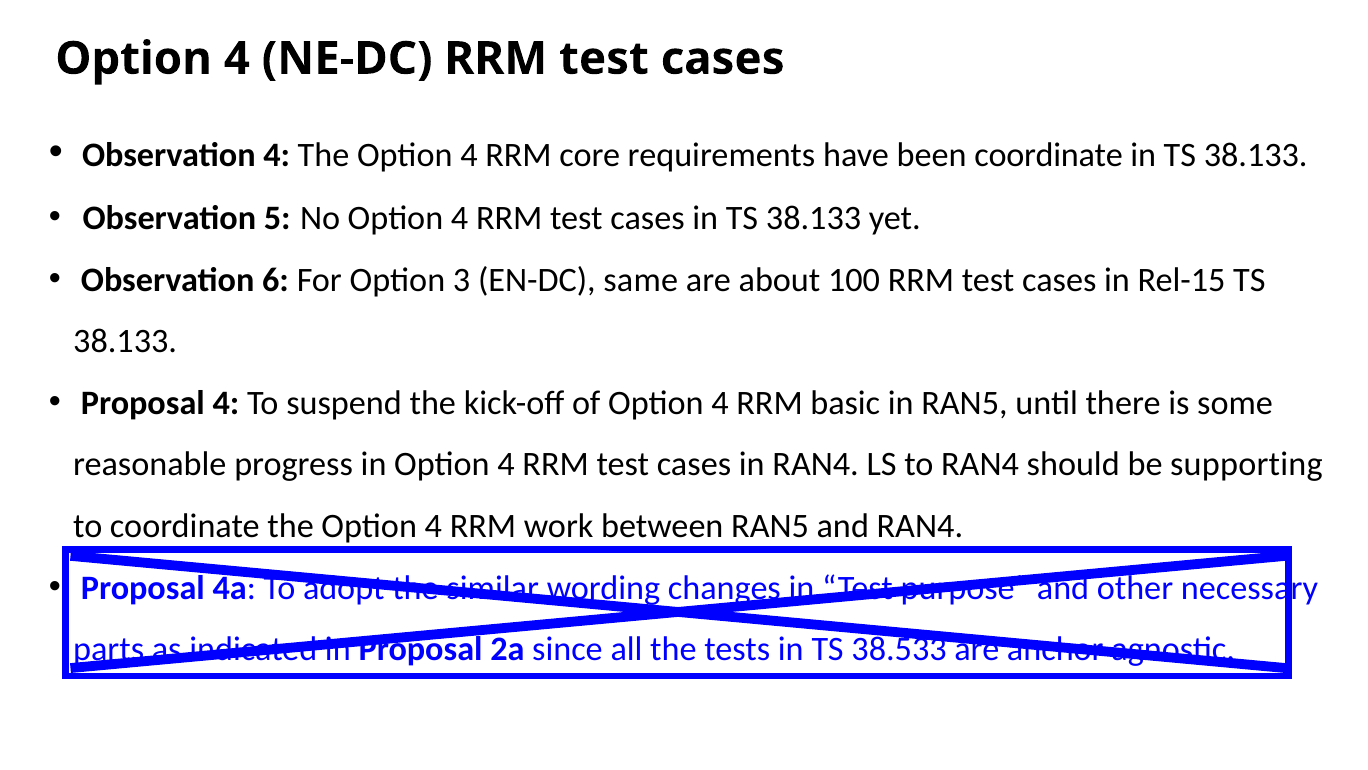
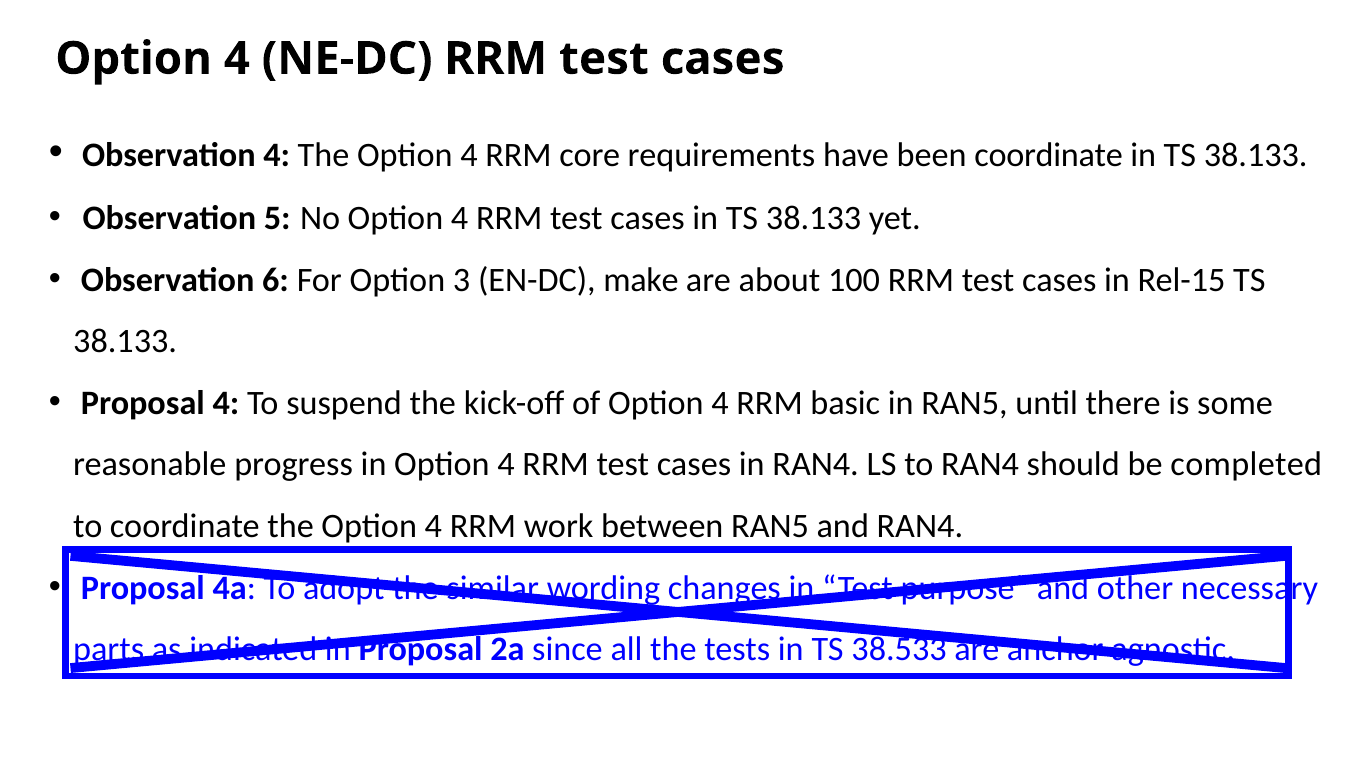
same: same -> make (641, 280)
supporting: supporting -> completed (1246, 464)
